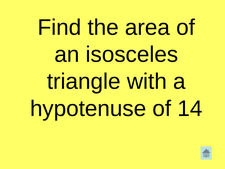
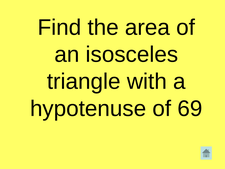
14: 14 -> 69 (190, 108)
